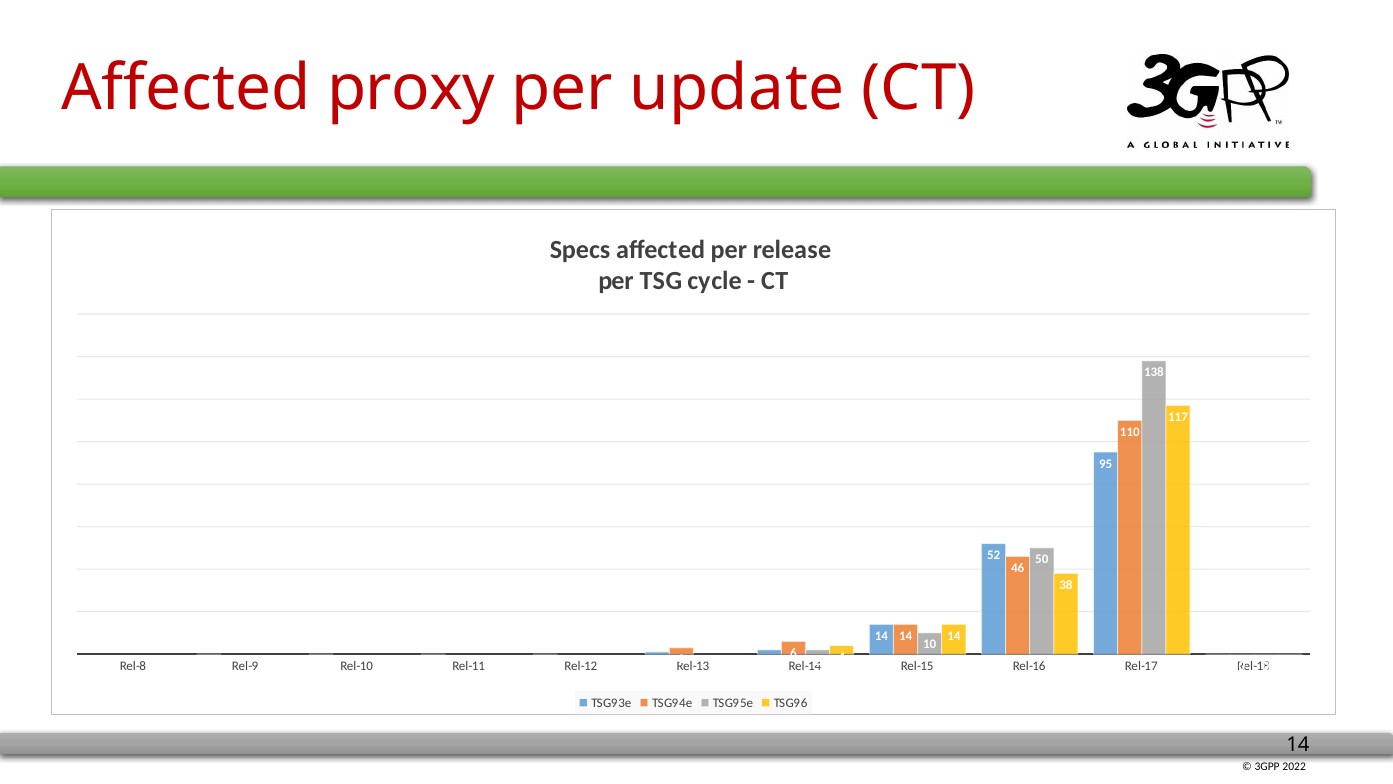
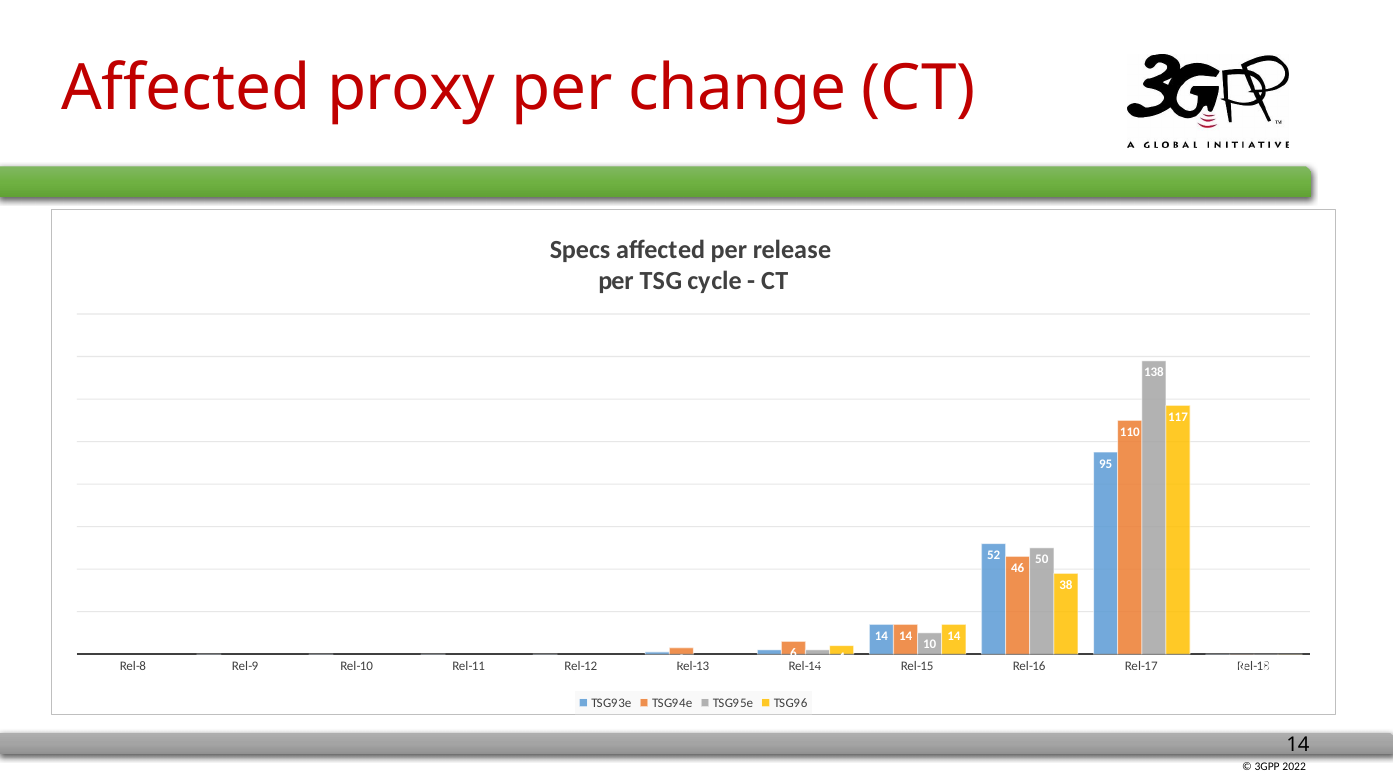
update: update -> change (738, 88)
